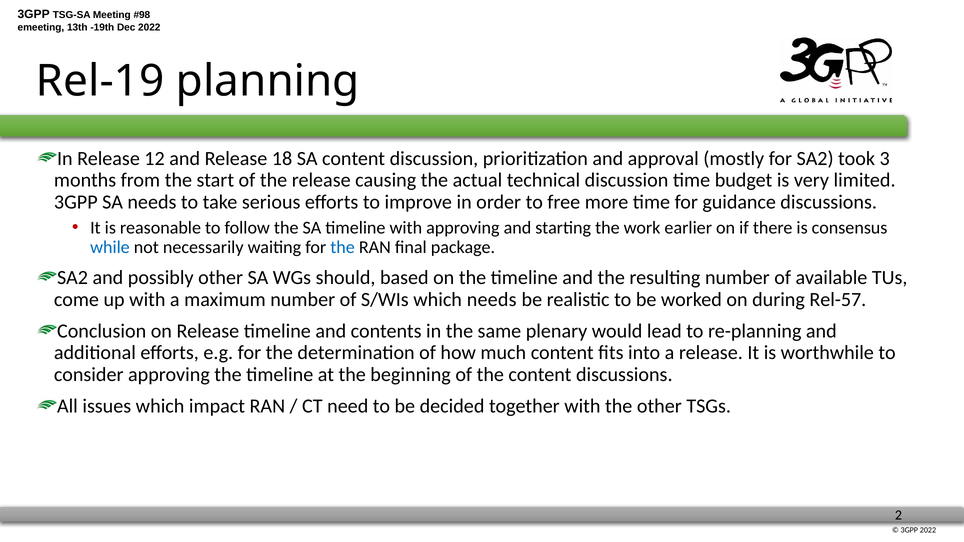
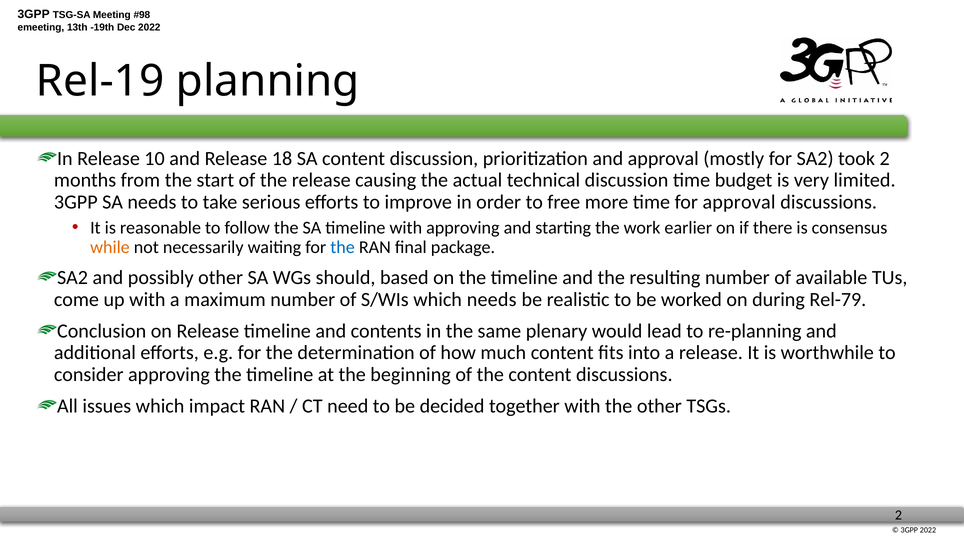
12: 12 -> 10 (155, 159)
took 3: 3 -> 2 (885, 159)
for guidance: guidance -> approval (739, 202)
while colour: blue -> orange (110, 247)
Rel-57: Rel-57 -> Rel-79 (838, 300)
